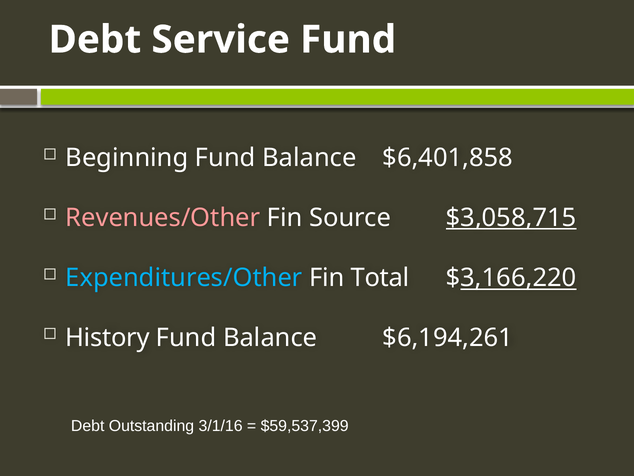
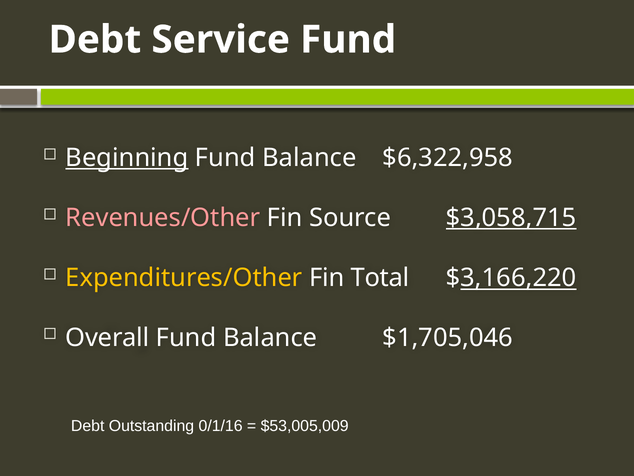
Beginning underline: none -> present (127, 158)
$6,401,858: $6,401,858 -> $6,322,958 (448, 158)
Expenditures/Other colour: light blue -> yellow (184, 277)
History: History -> Overall (107, 337)
$6,194,261: $6,194,261 -> $1,705,046 (448, 337)
3/1/16: 3/1/16 -> 0/1/16 (221, 426)
$59,537,399: $59,537,399 -> $53,005,009 (305, 426)
